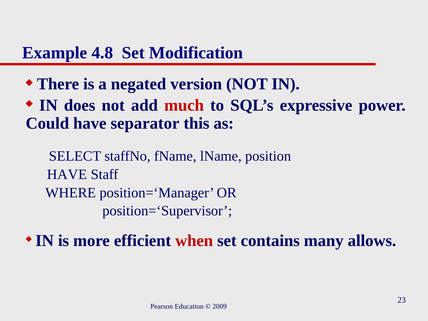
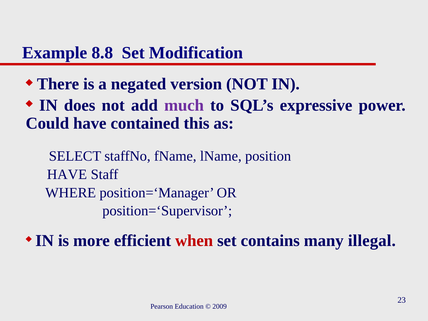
4.8: 4.8 -> 8.8 (102, 53)
much colour: red -> purple (184, 105)
separator: separator -> contained (145, 123)
allows: allows -> illegal (372, 241)
